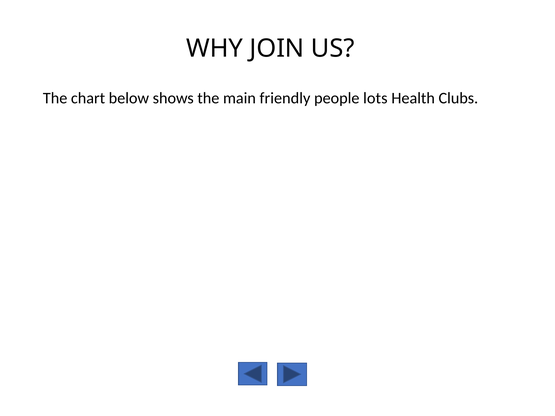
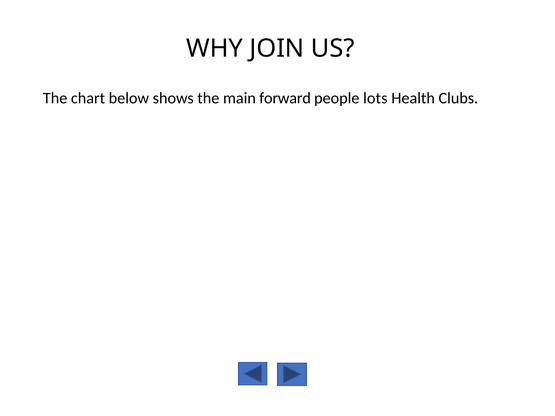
friendly: friendly -> forward (285, 98)
